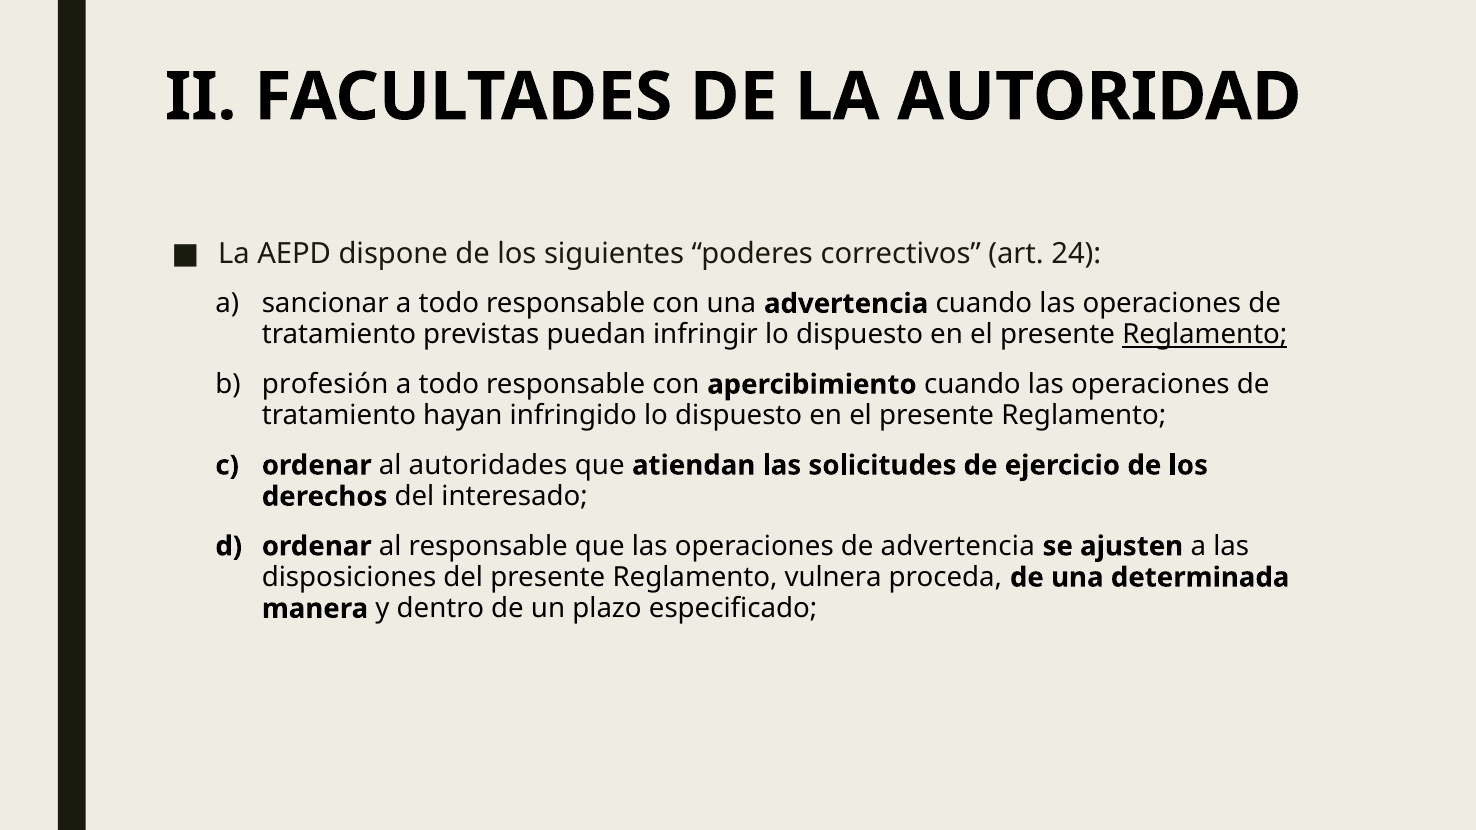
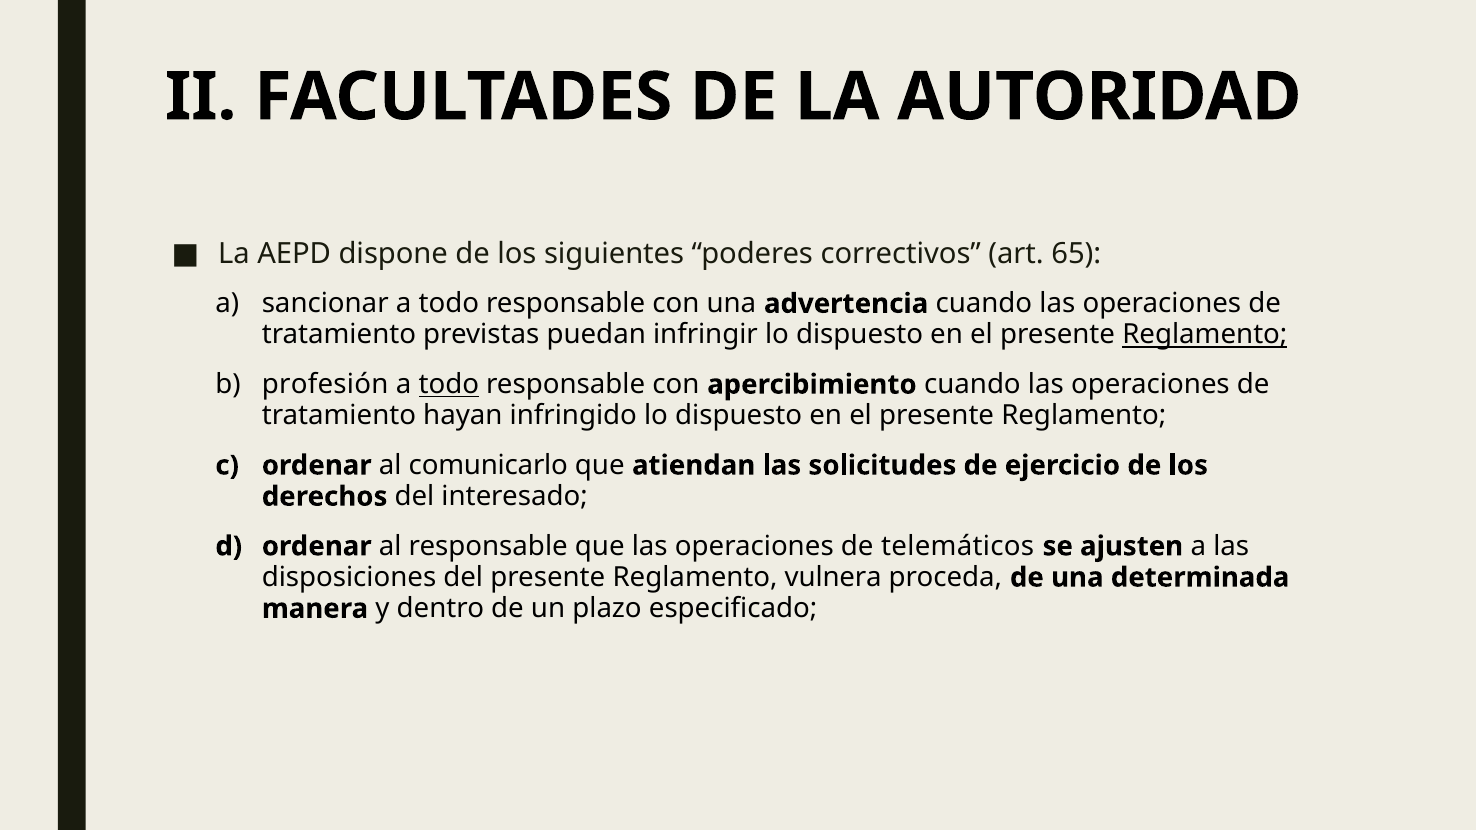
24: 24 -> 65 (1076, 254)
todo underline: none -> present (449, 385)
autoridades: autoridades -> comunicarlo (488, 466)
de advertencia: advertencia -> telemáticos (958, 546)
